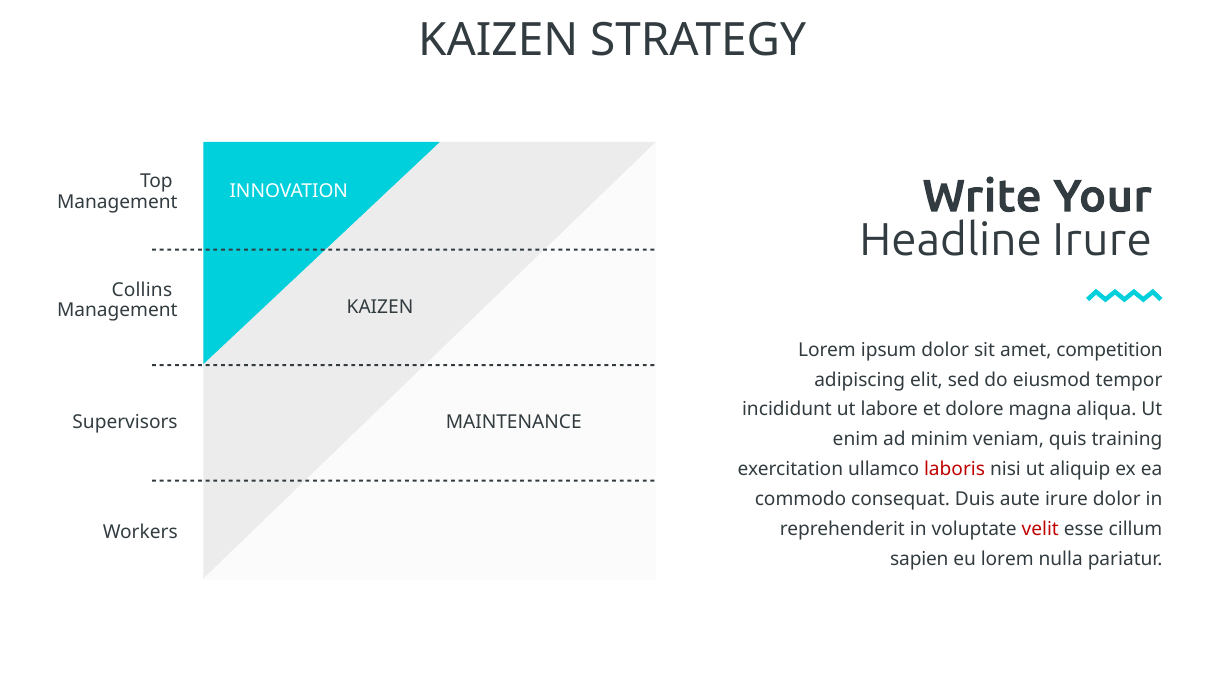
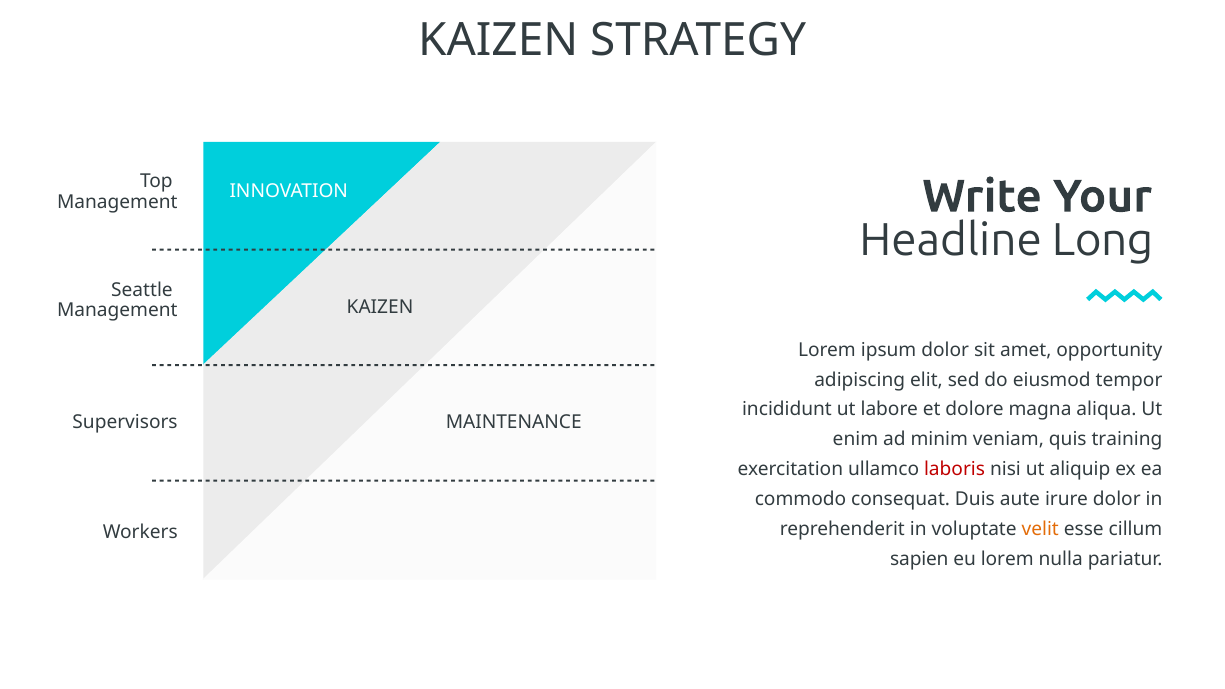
Headline Irure: Irure -> Long (1103, 241)
Collins: Collins -> Seattle (142, 290)
competition: competition -> opportunity (1109, 350)
velit colour: red -> orange (1040, 529)
